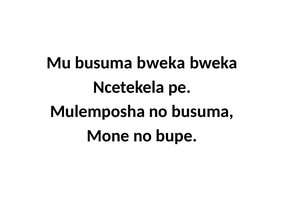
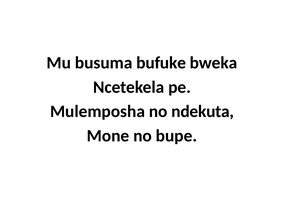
busuma bweka: bweka -> bufuke (161, 63)
no busuma: busuma -> ndekuta (203, 111)
